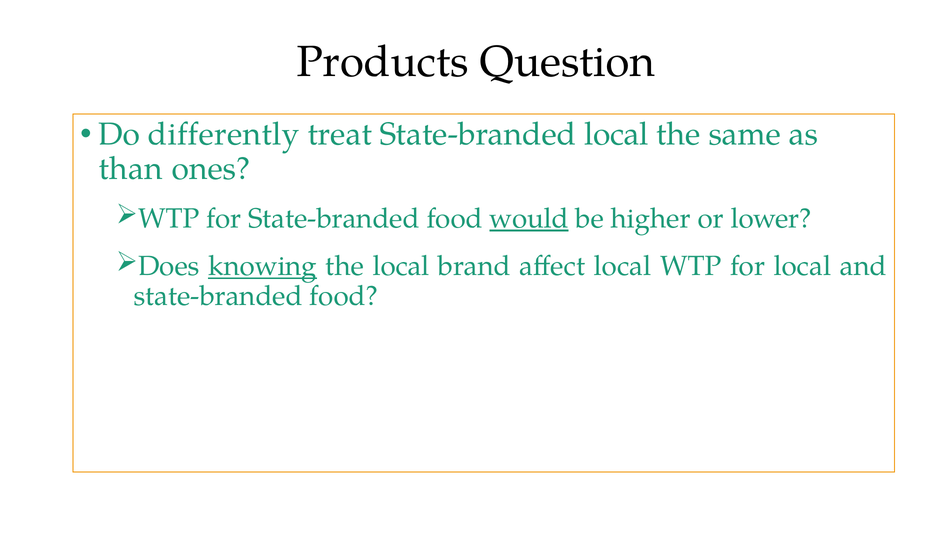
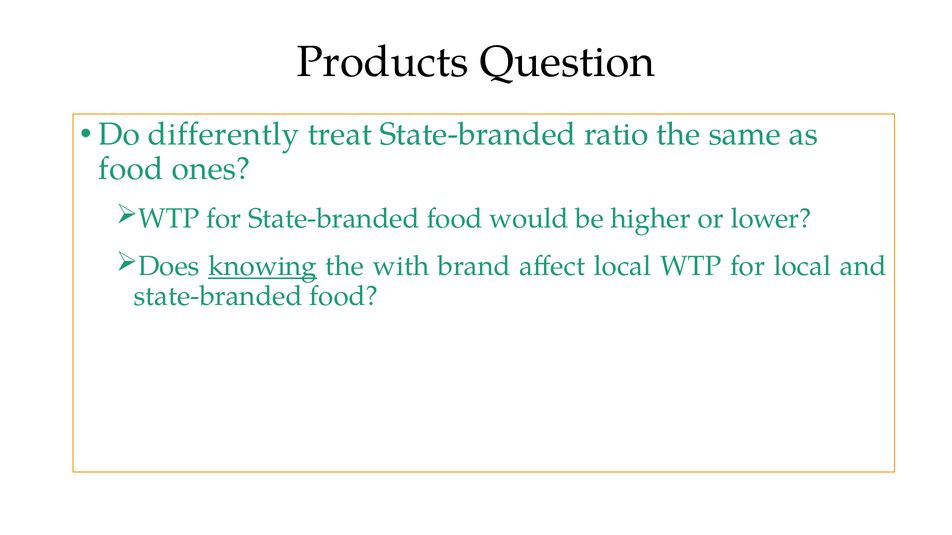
State-branded local: local -> ratio (616, 135)
than: than -> food (131, 169)
would underline: present -> none (529, 219)
the local: local -> with (401, 267)
